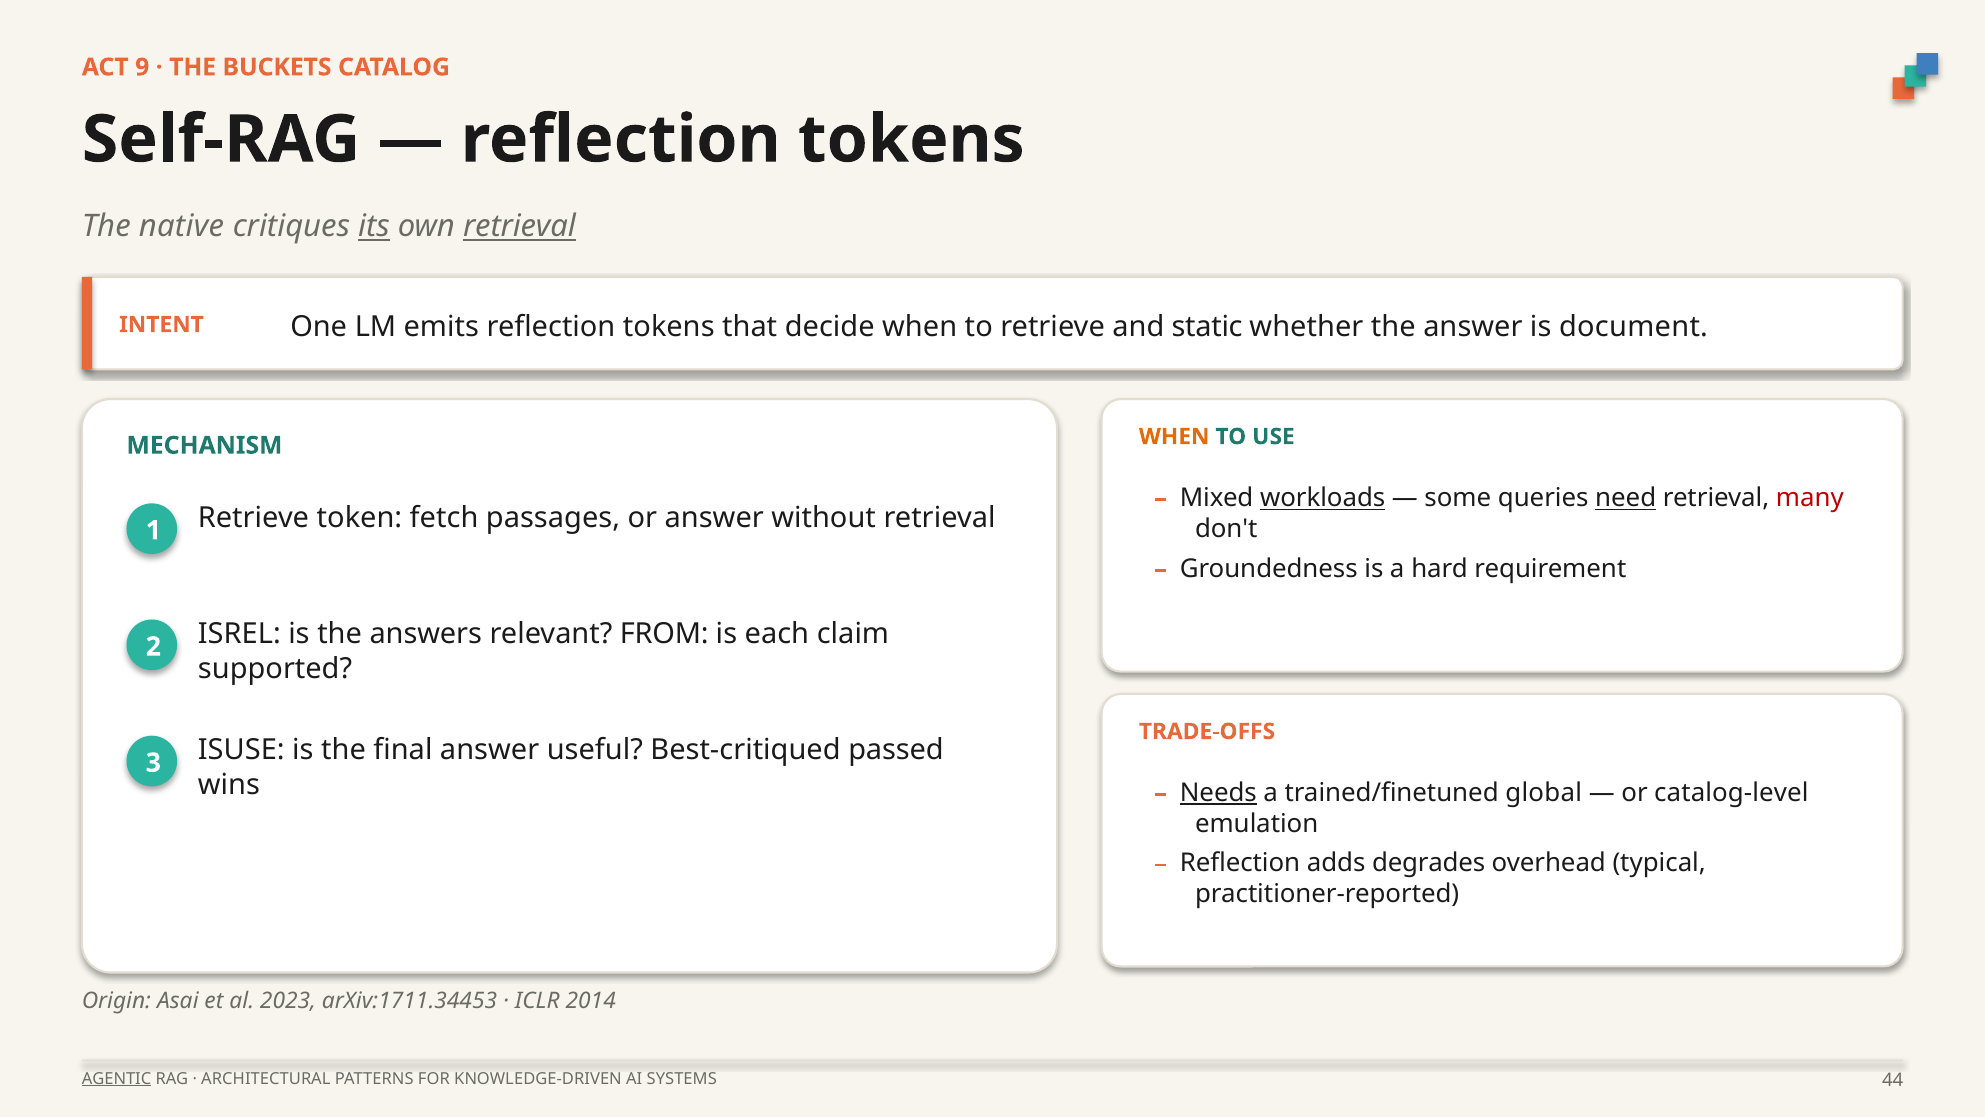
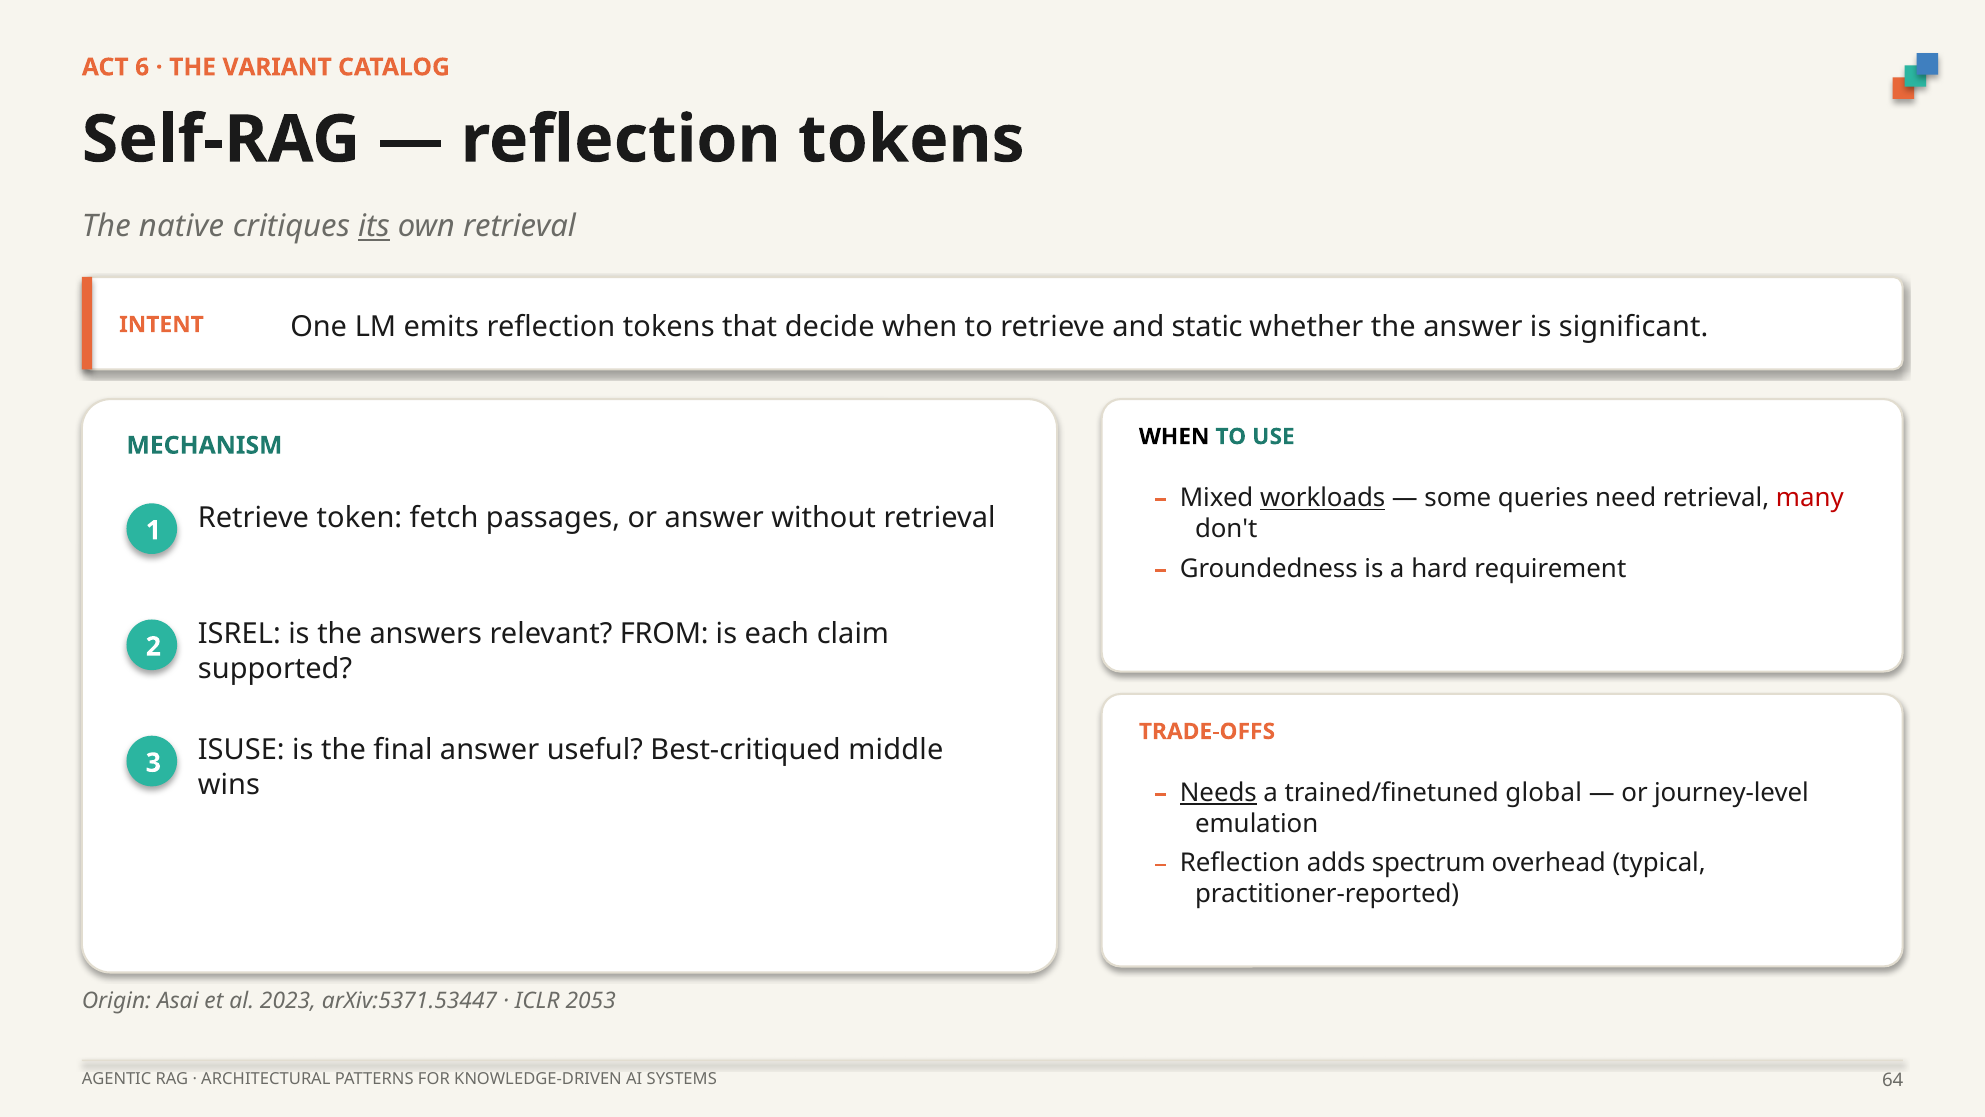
9: 9 -> 6 (142, 67)
BUCKETS: BUCKETS -> VARIANT (277, 67)
retrieval underline: present -> none (519, 226)
document: document -> significant (1634, 326)
WHEN colour: orange -> black (1174, 436)
need underline: present -> none (1626, 498)
passed: passed -> middle (896, 749)
catalog-level: catalog-level -> journey-level (1731, 793)
degrades: degrades -> spectrum (1429, 863)
arXiv:1711.34453: arXiv:1711.34453 -> arXiv:5371.53447 (410, 1001)
2014: 2014 -> 2053 (591, 1001)
AGENTIC underline: present -> none (117, 1078)
44: 44 -> 64 (1893, 1080)
